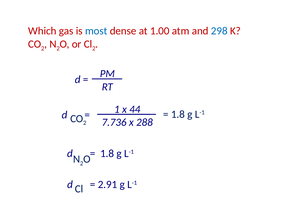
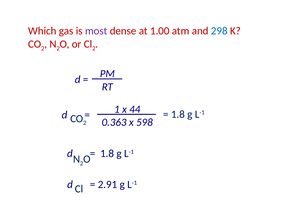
most colour: blue -> purple (96, 31)
7.736: 7.736 -> 0.363 (114, 122)
288: 288 -> 598 (144, 122)
